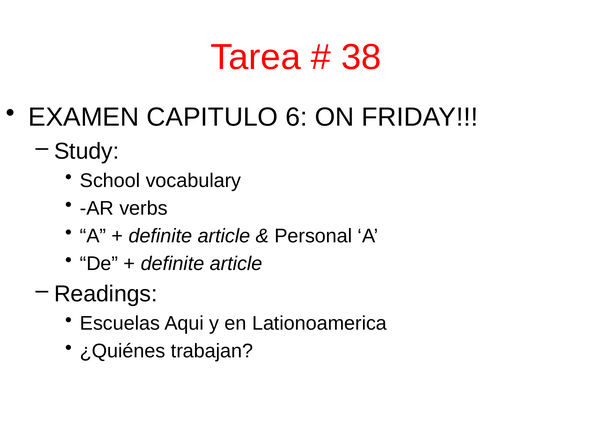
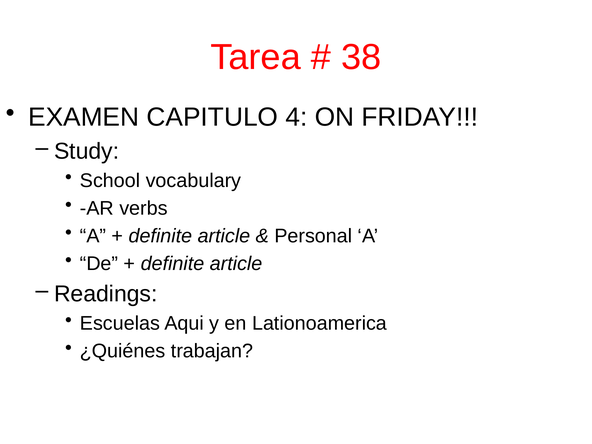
6: 6 -> 4 (296, 117)
